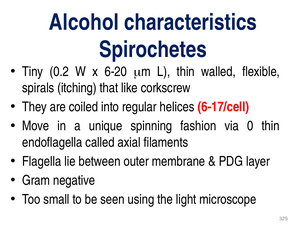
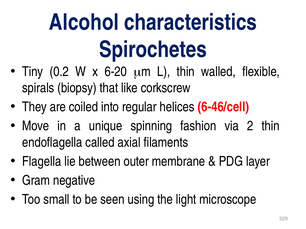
itching: itching -> biopsy (77, 88)
6-17/cell: 6-17/cell -> 6-46/cell (223, 107)
0: 0 -> 2 (250, 126)
